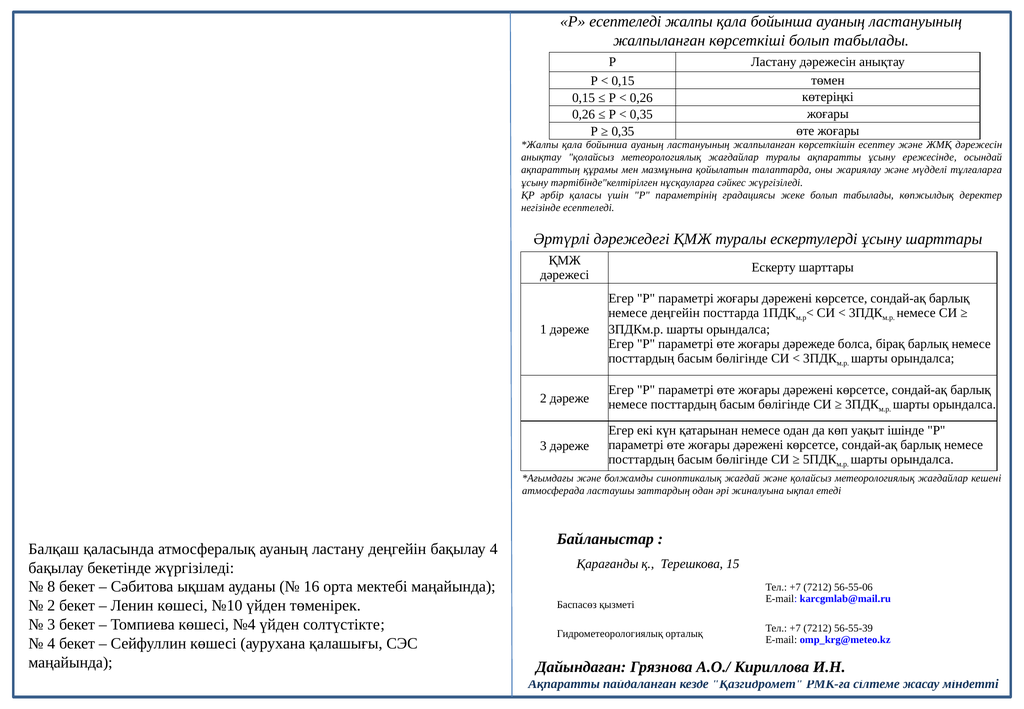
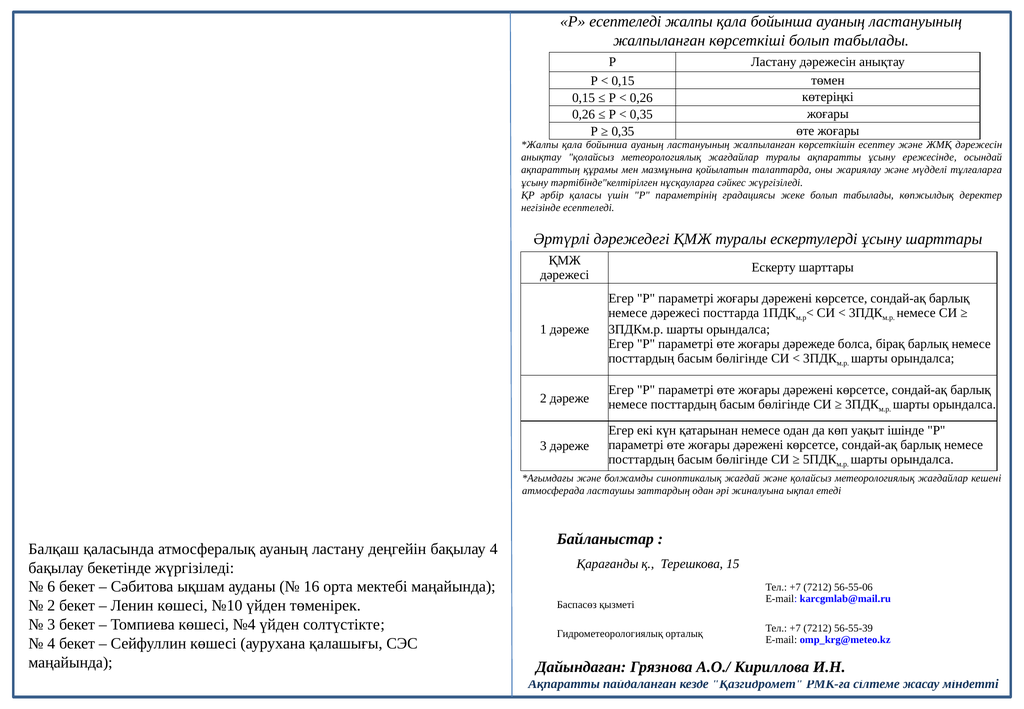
немесе деңгейін: деңгейін -> дәрежесі (675, 313)
8: 8 -> 6 (51, 587)
